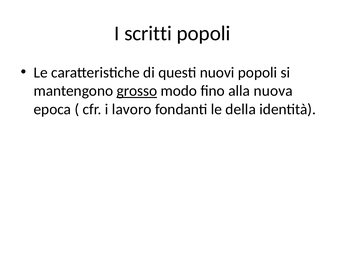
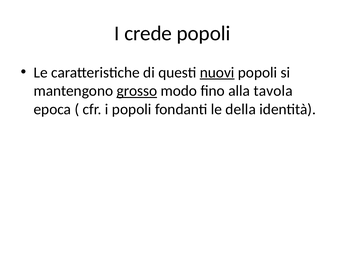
scritti: scritti -> crede (148, 33)
nuovi underline: none -> present (217, 72)
nuova: nuova -> tavola (273, 91)
i lavoro: lavoro -> popoli (132, 109)
